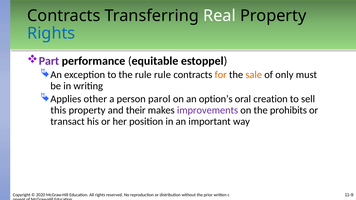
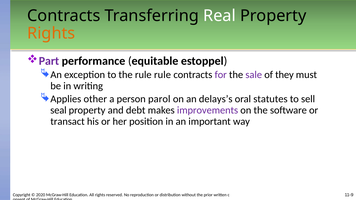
Rights colour: blue -> orange (51, 33)
for colour: orange -> purple (221, 75)
sale colour: orange -> purple (254, 75)
only: only -> they (284, 75)
option’s: option’s -> delays’s (216, 99)
creation: creation -> statutes (270, 99)
this: this -> seal (58, 110)
their: their -> debt (136, 110)
prohibits: prohibits -> software (288, 110)
